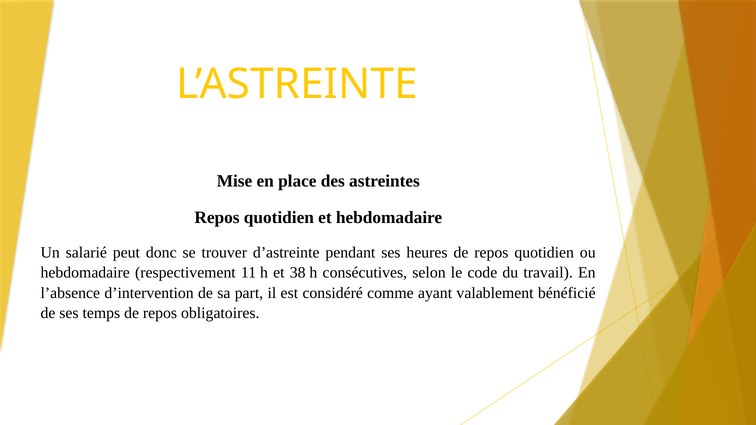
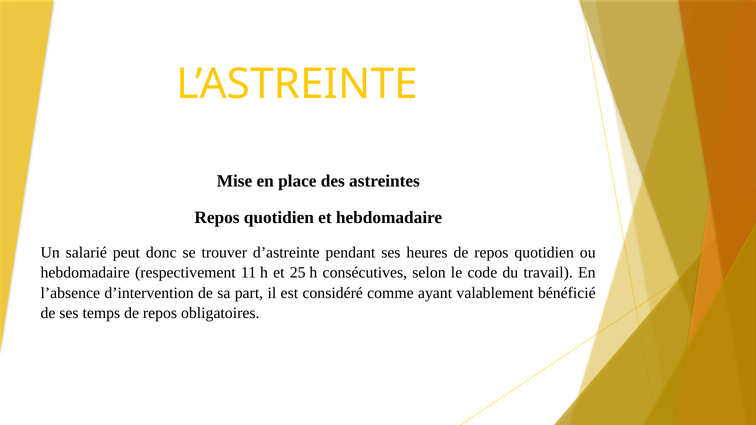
38: 38 -> 25 (298, 273)
